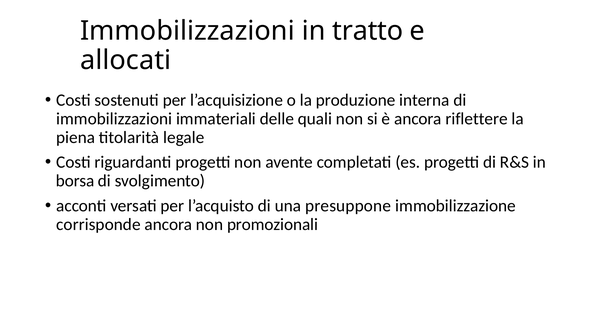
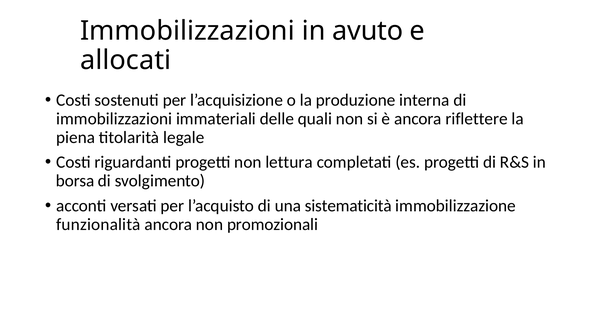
tratto: tratto -> avuto (368, 31)
avente: avente -> lettura (289, 162)
presuppone: presuppone -> sistematicità (348, 206)
corrisponde: corrisponde -> funzionalità (98, 224)
